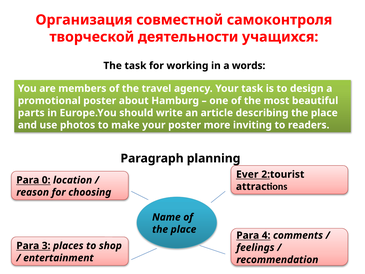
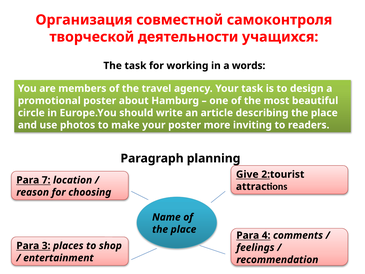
parts: parts -> circle (31, 113)
Ever: Ever -> Give (247, 174)
0: 0 -> 7 (46, 180)
